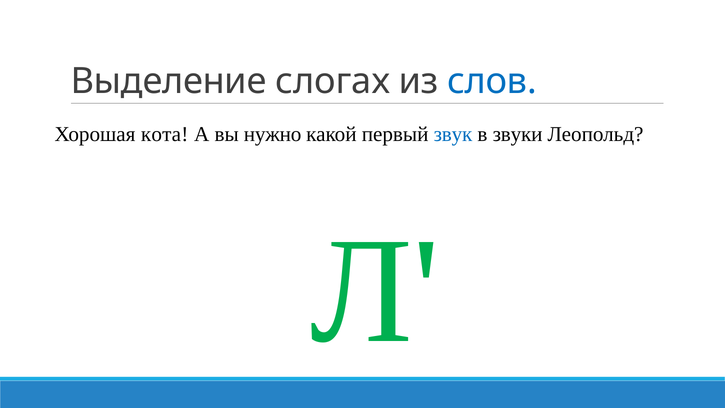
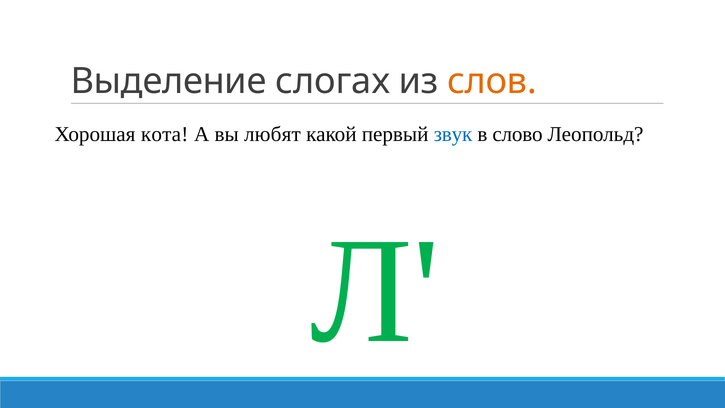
слов colour: blue -> orange (492, 81)
нужно: нужно -> любят (272, 134)
звуки: звуки -> слово (518, 134)
